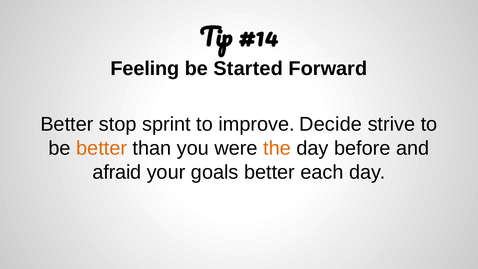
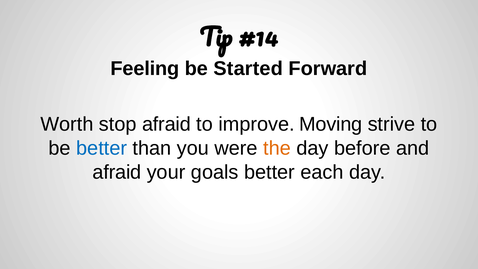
Better: Better -> Worth (67, 124)
stop sprint: sprint -> afraid (167, 124)
Decide: Decide -> Moving (331, 124)
better colour: orange -> blue (102, 148)
